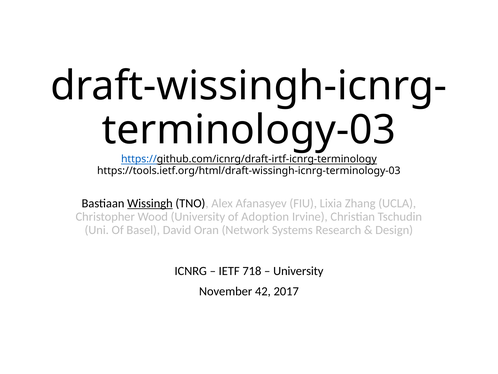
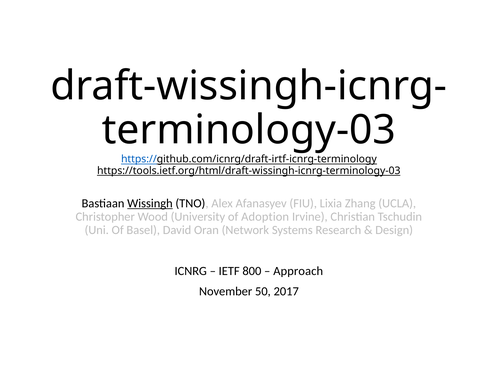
https://tools.ietf.org/html/draft-wissingh-icnrg-terminology-03 underline: none -> present (249, 171)
718: 718 -> 800 (252, 271)
University: University -> Approach (298, 271)
42: 42 -> 50 (263, 291)
